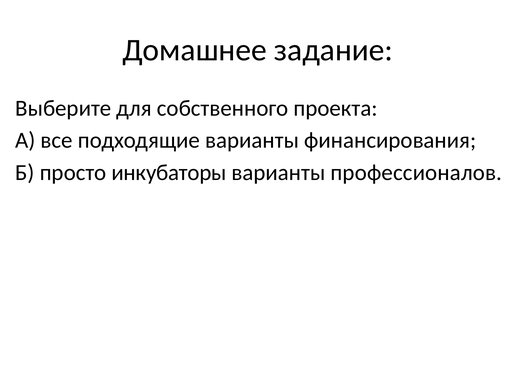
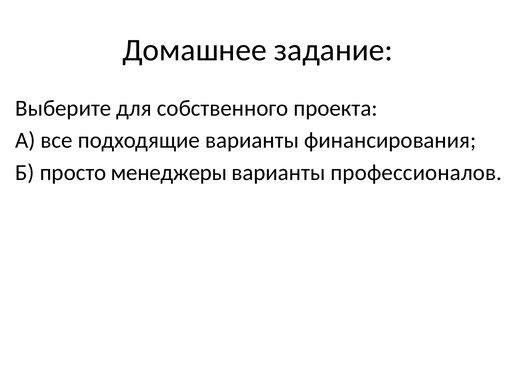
инкубаторы: инкубаторы -> менеджеры (169, 172)
